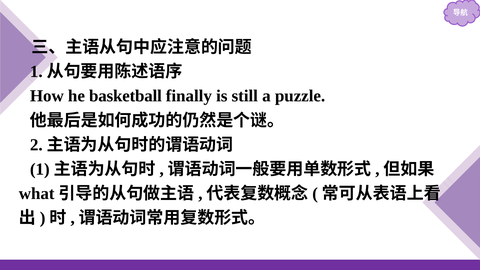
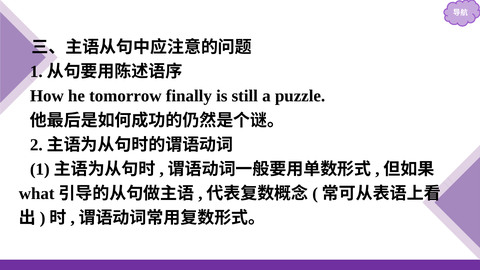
basketball: basketball -> tomorrow (125, 96)
